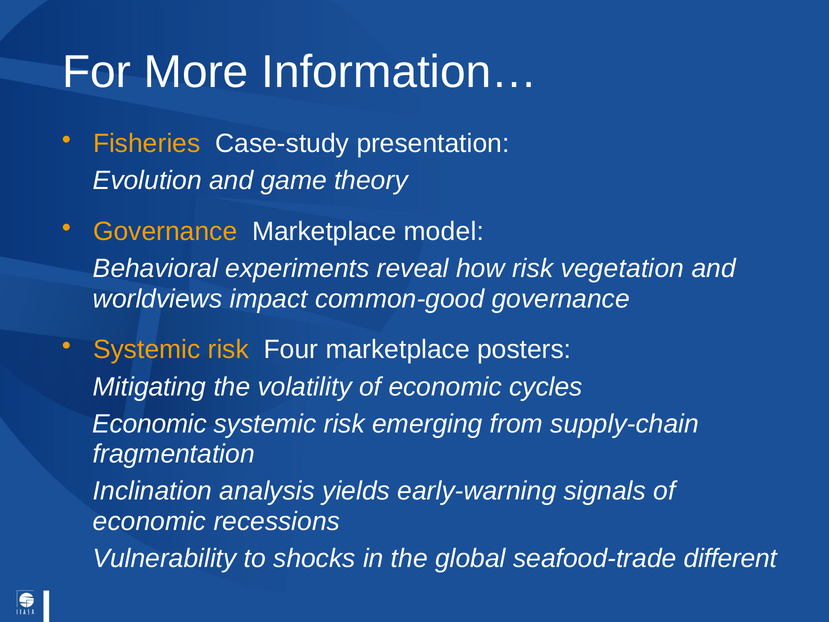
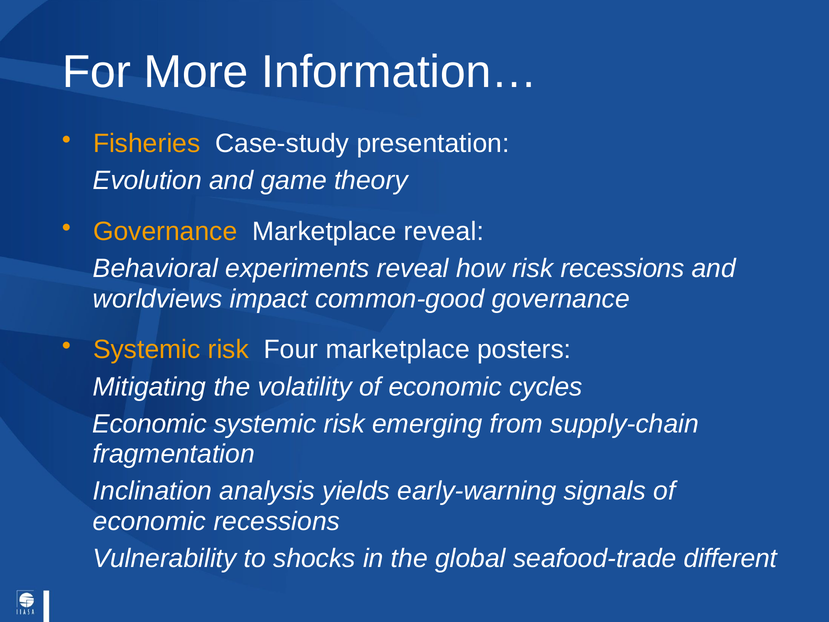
Marketplace model: model -> reveal (444, 231)
risk vegetation: vegetation -> recessions (623, 268)
